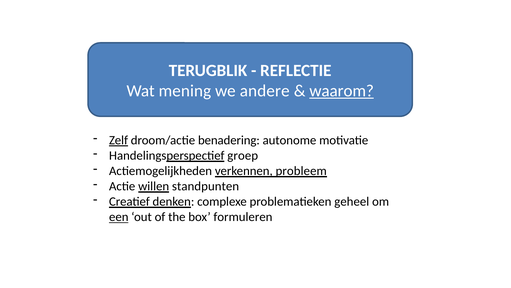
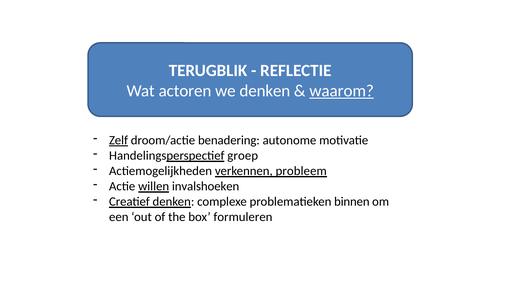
mening: mening -> actoren (185, 91)
we andere: andere -> denken (265, 91)
standpunten: standpunten -> invalshoeken (206, 186)
geheel: geheel -> binnen (352, 201)
een underline: present -> none (119, 217)
